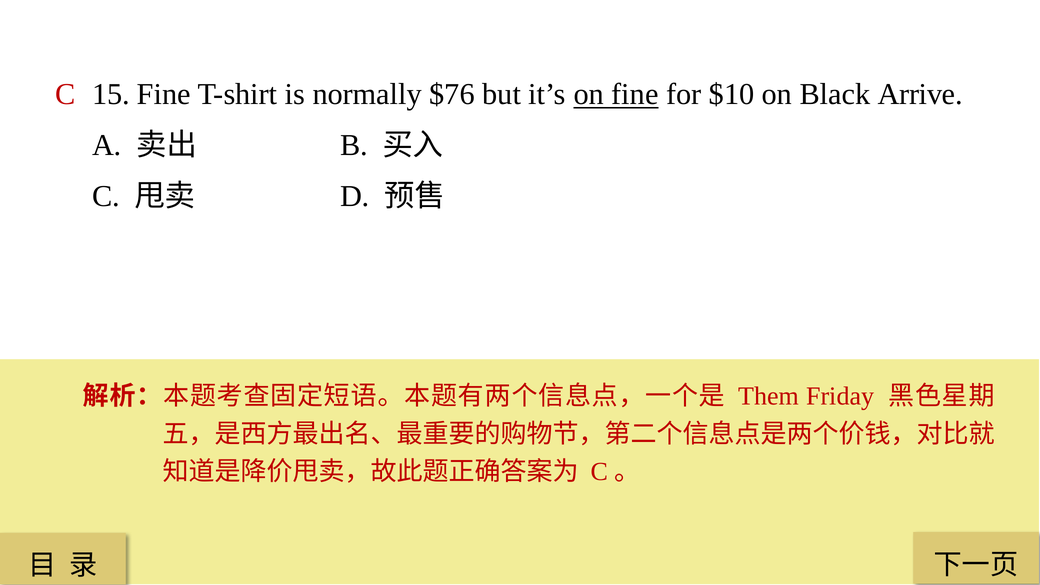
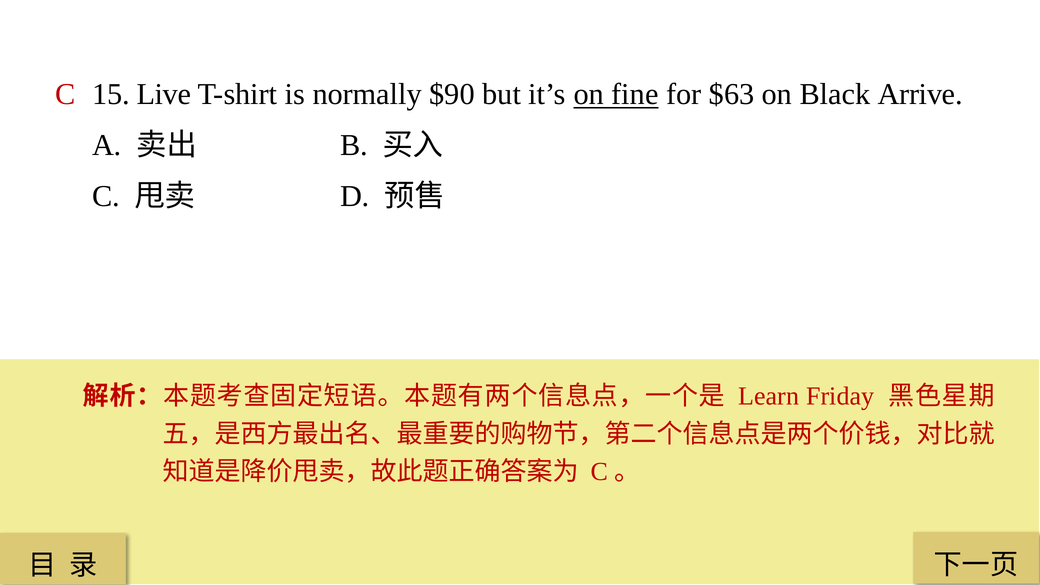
15 Fine: Fine -> Live (164, 94)
$76: $76 -> $90 (452, 94)
$10: $10 -> $63 (732, 94)
Them: Them -> Learn (769, 396)
